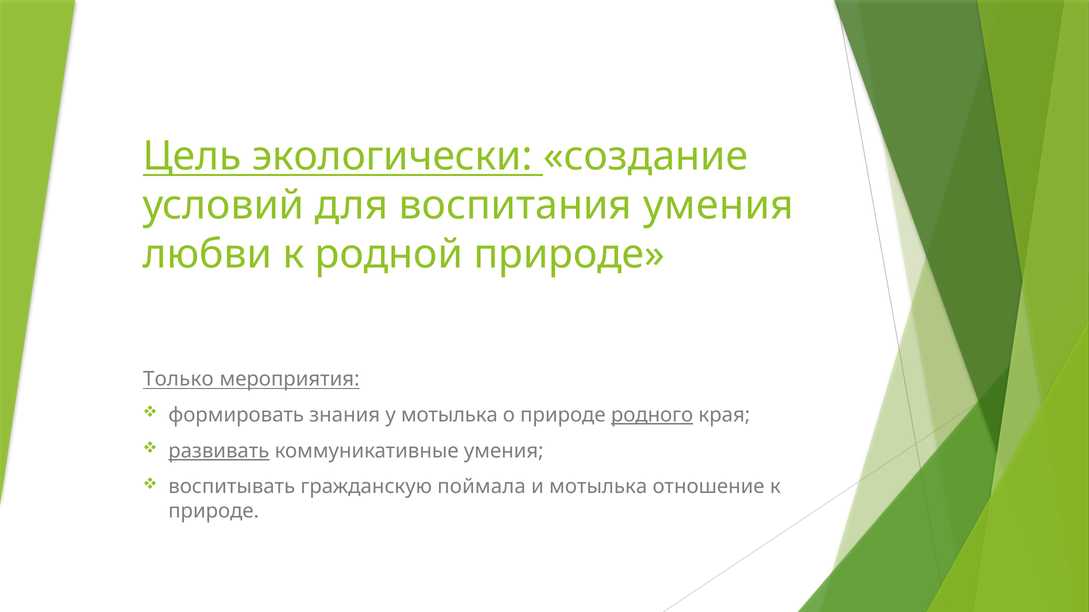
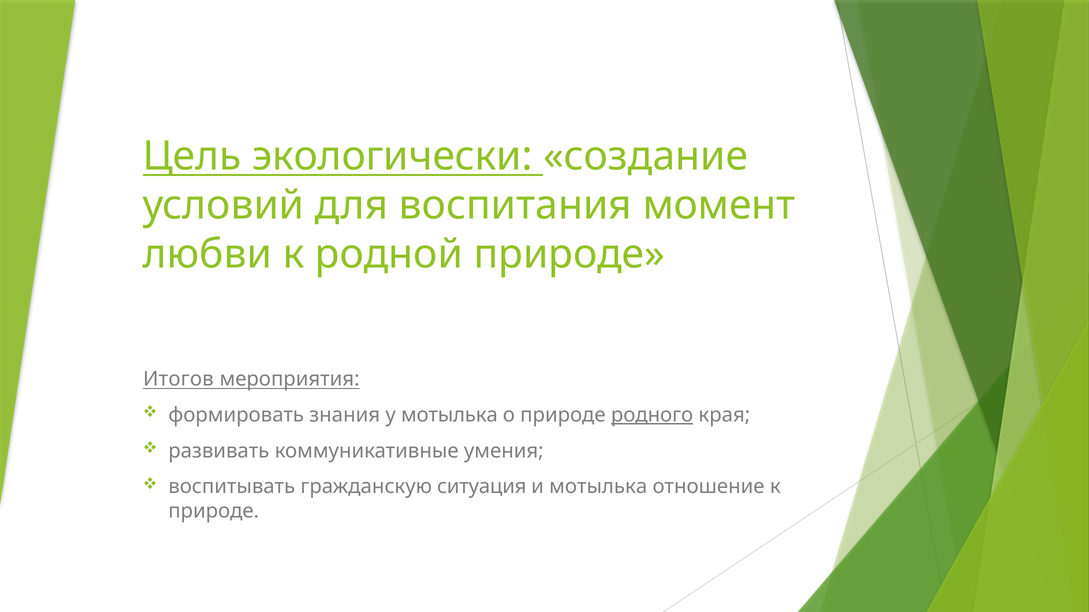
воспитания умения: умения -> момент (719, 206)
Только: Только -> Итогов (178, 380)
развивать underline: present -> none (219, 451)
поймала: поймала -> ситуация (482, 487)
